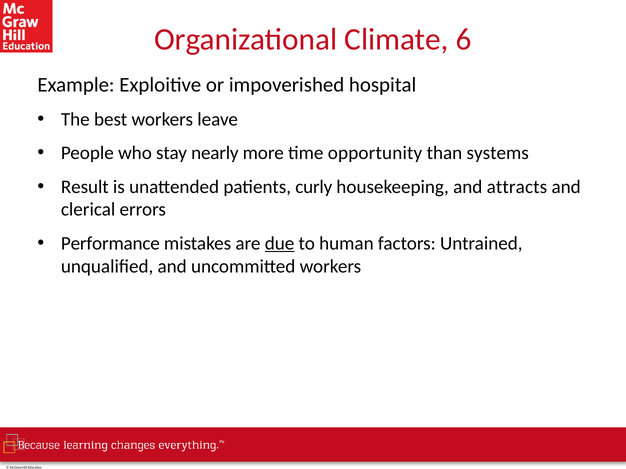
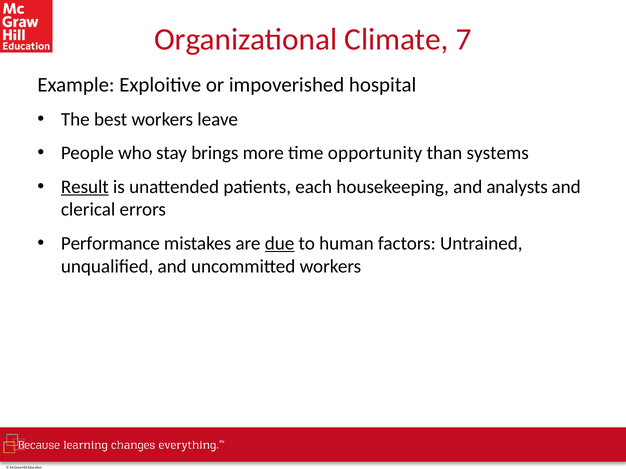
6: 6 -> 7 (464, 40)
nearly: nearly -> brings (215, 153)
Result underline: none -> present (85, 187)
curly: curly -> each (314, 187)
attracts: attracts -> analysts (517, 187)
